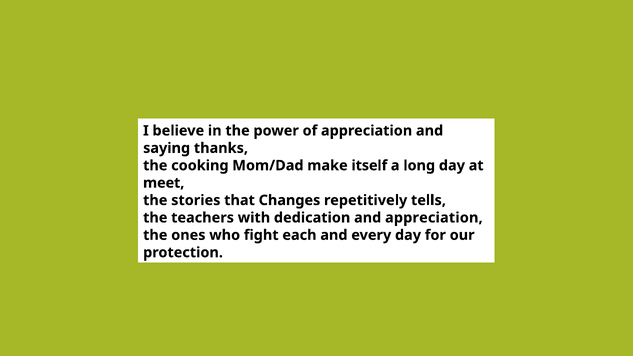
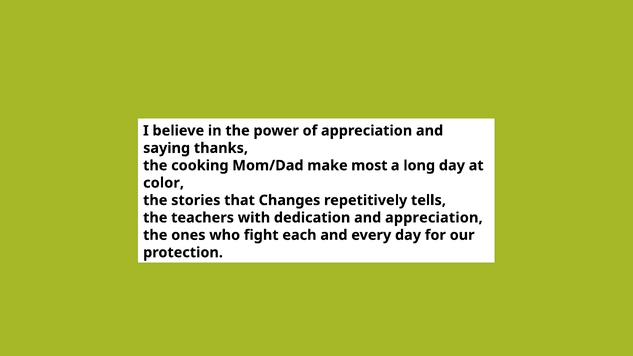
itself: itself -> most (369, 166)
meet: meet -> color (164, 183)
